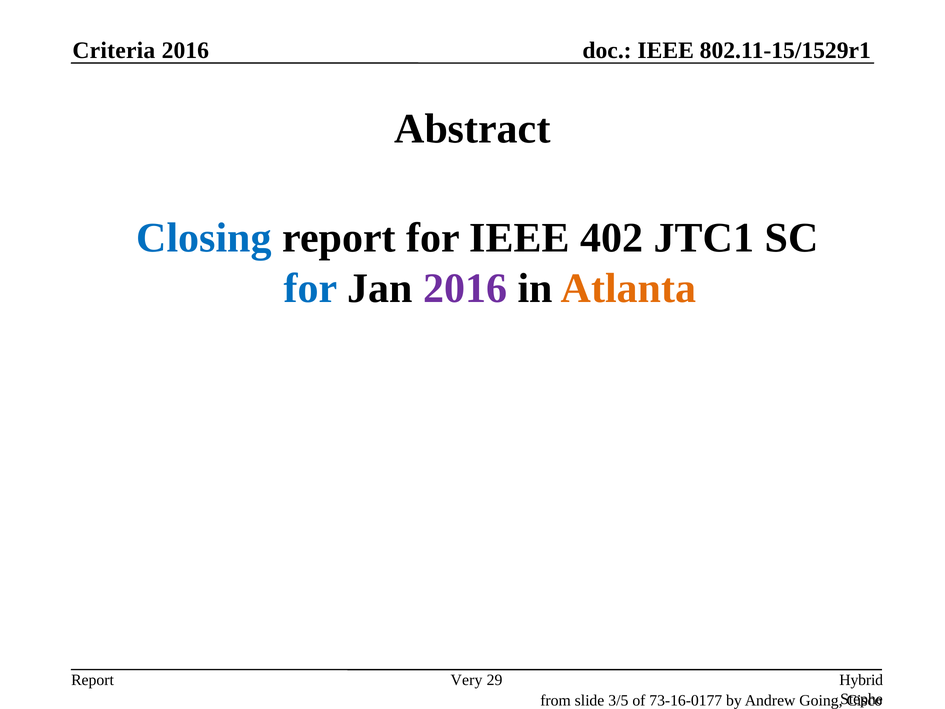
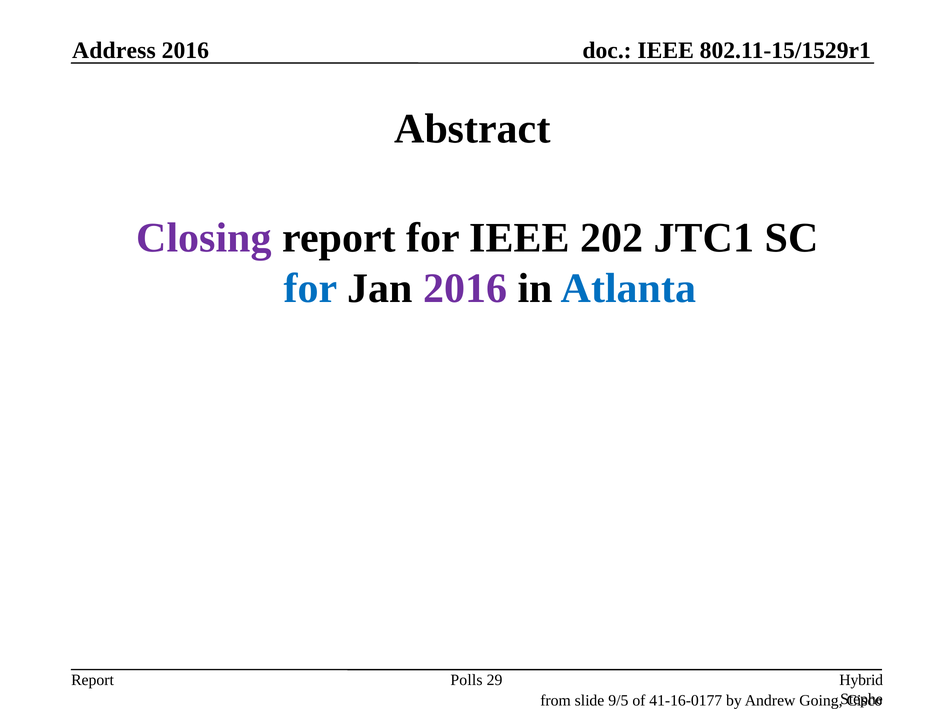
Criteria: Criteria -> Address (114, 50)
Closing colour: blue -> purple (204, 238)
402: 402 -> 202 (612, 238)
Atlanta colour: orange -> blue (629, 288)
Very: Very -> Polls (466, 680)
3/5: 3/5 -> 9/5 (618, 700)
73-16-0177: 73-16-0177 -> 41-16-0177 (686, 700)
